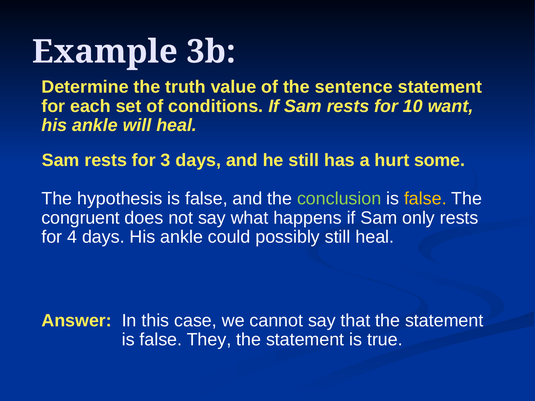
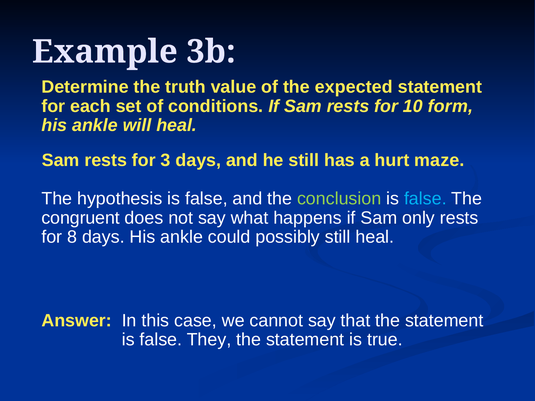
sentence: sentence -> expected (354, 87)
want: want -> form (450, 106)
some: some -> maze (439, 160)
false colour: yellow -> light blue (425, 199)
4: 4 -> 8 (72, 237)
